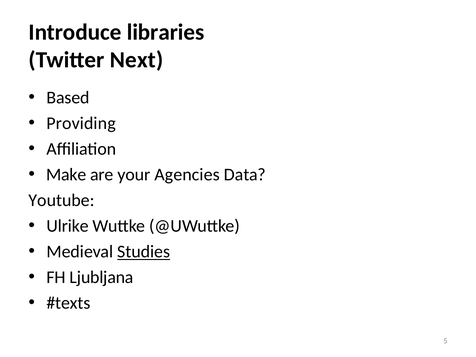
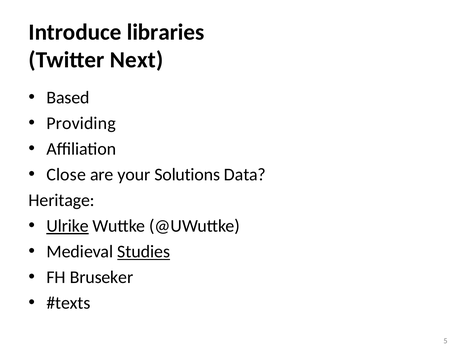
Make: Make -> Close (66, 175)
Agencies: Agencies -> Solutions (187, 175)
Youtube: Youtube -> Heritage (62, 200)
Ulrike underline: none -> present (68, 226)
Ljubljana: Ljubljana -> Bruseker (102, 277)
